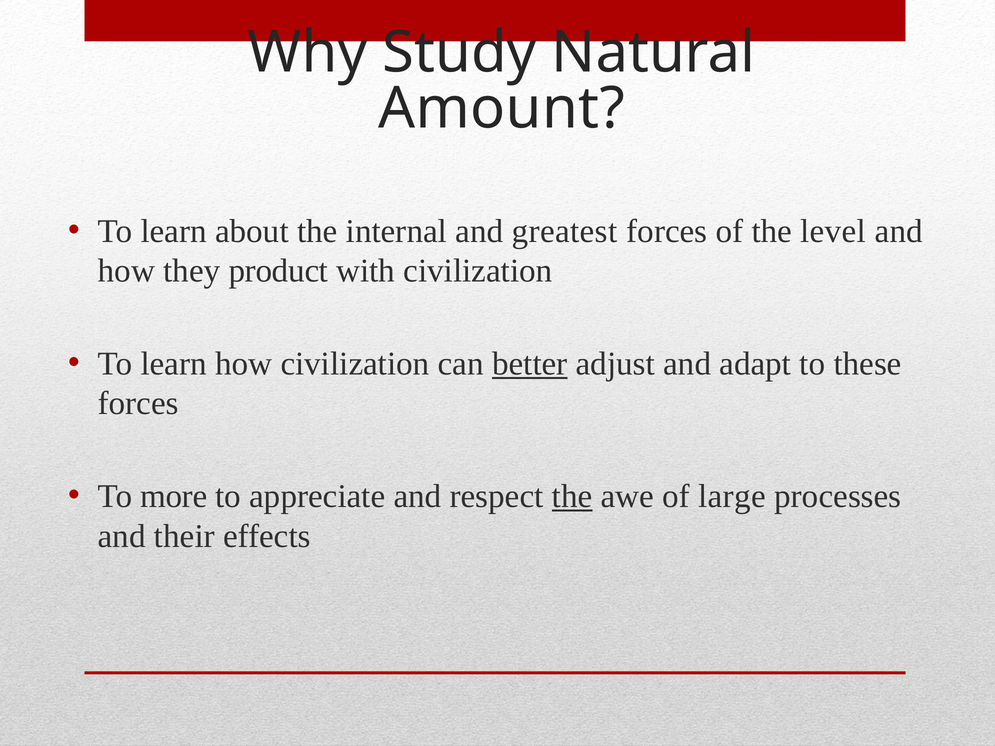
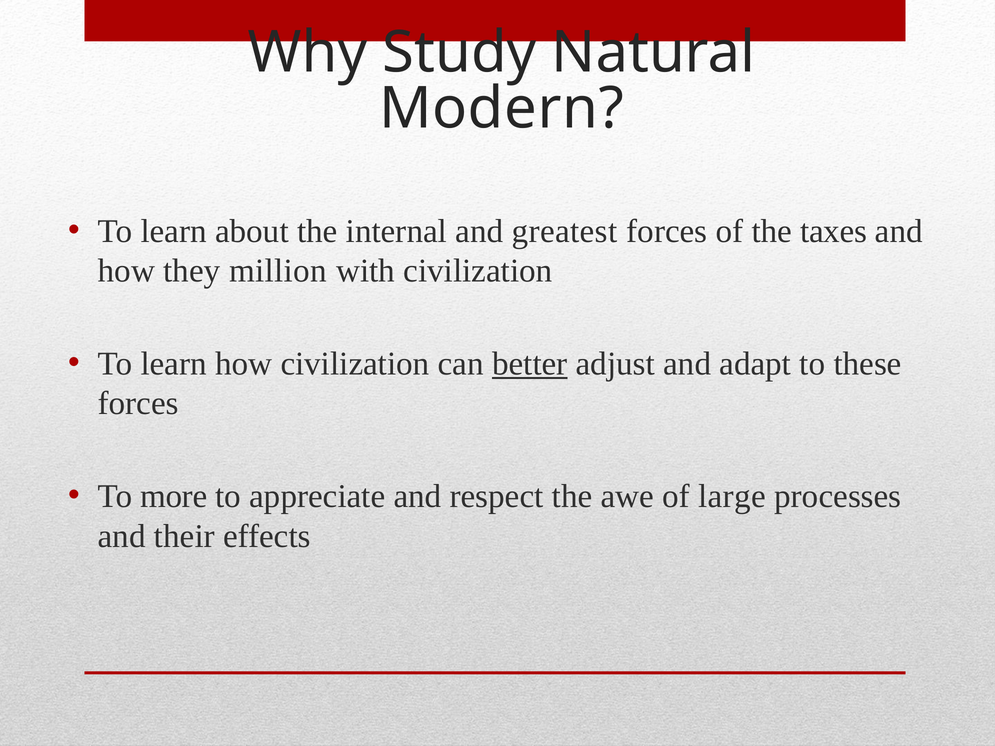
Amount: Amount -> Modern (501, 109)
level: level -> taxes (834, 231)
product: product -> million (278, 271)
the underline: present -> none (572, 496)
